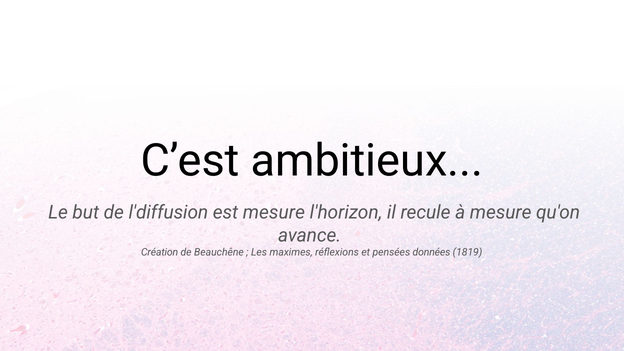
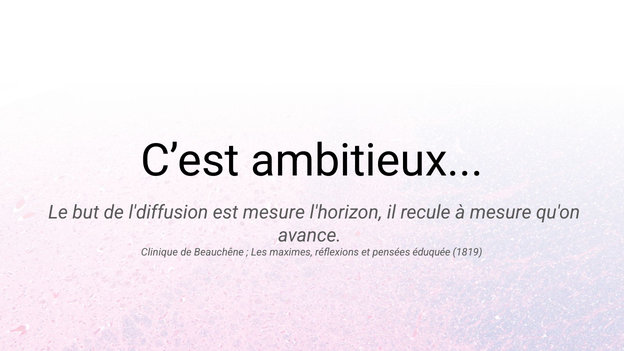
Création: Création -> Clinique (159, 252)
données: données -> éduquée (431, 252)
